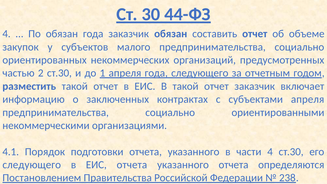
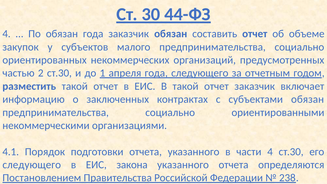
субъектами апреля: апреля -> обязан (308, 99)
ЕИС отчета: отчета -> закона (132, 165)
